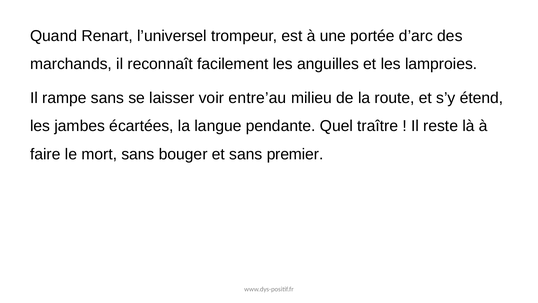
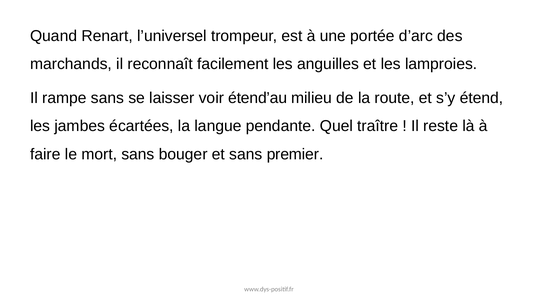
entre’au: entre’au -> étend’au (258, 98)
